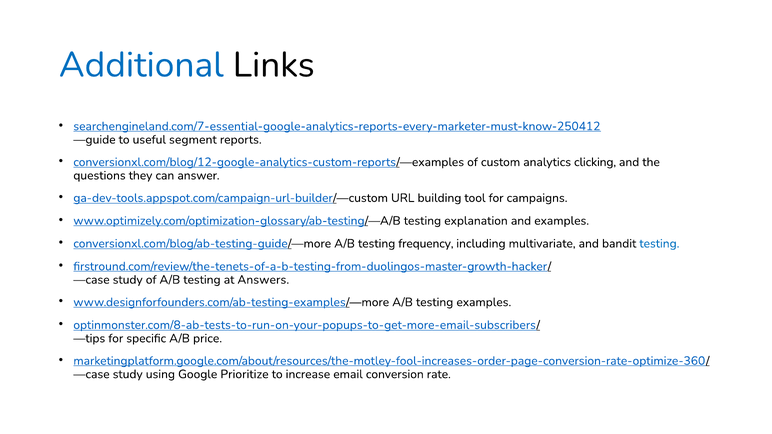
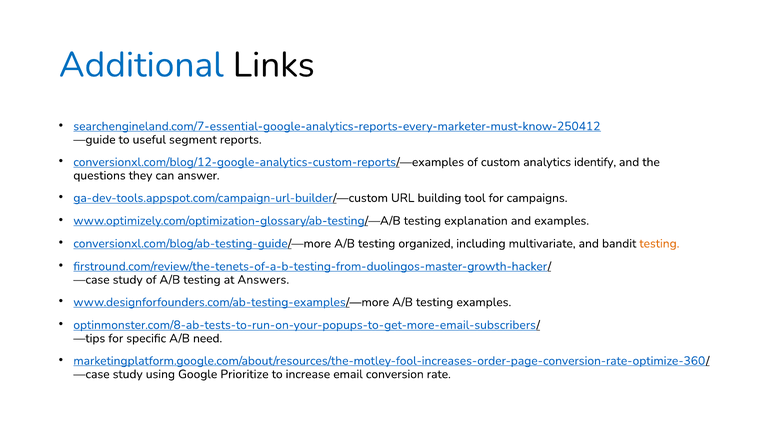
clicking: clicking -> identify (595, 162)
frequency: frequency -> organized (426, 244)
testing colour: blue -> orange (659, 244)
price: price -> need (208, 339)
